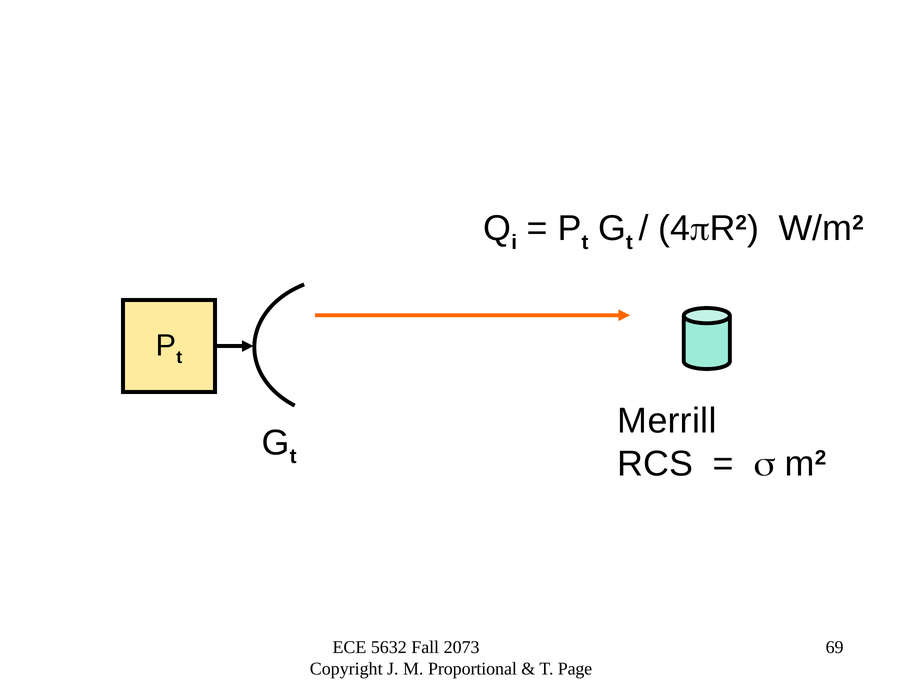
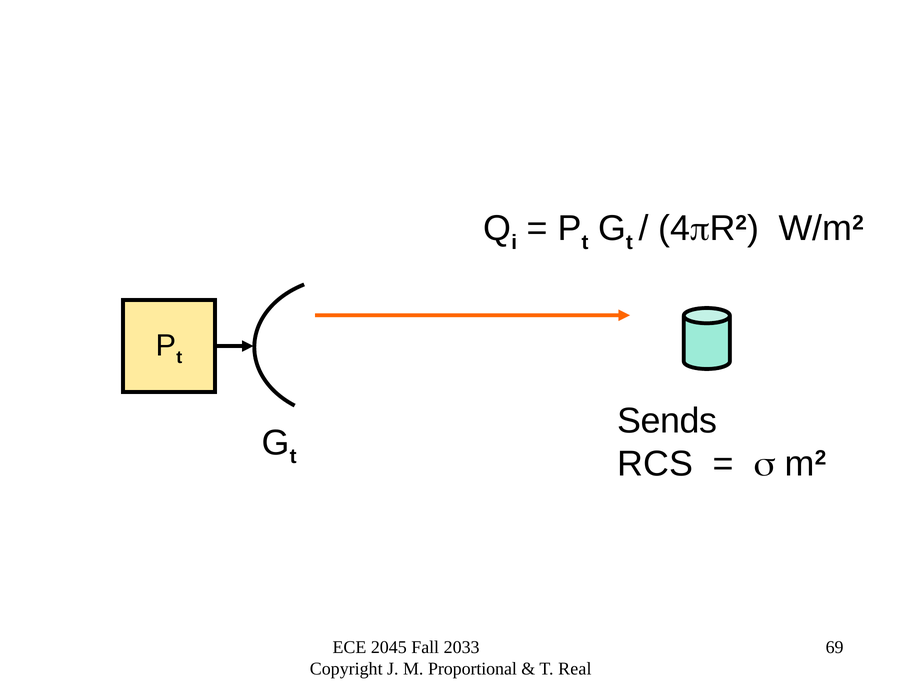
Merrill: Merrill -> Sends (667, 420)
5632: 5632 -> 2045 (389, 647)
2073: 2073 -> 2033 (462, 647)
Page: Page -> Real (575, 668)
